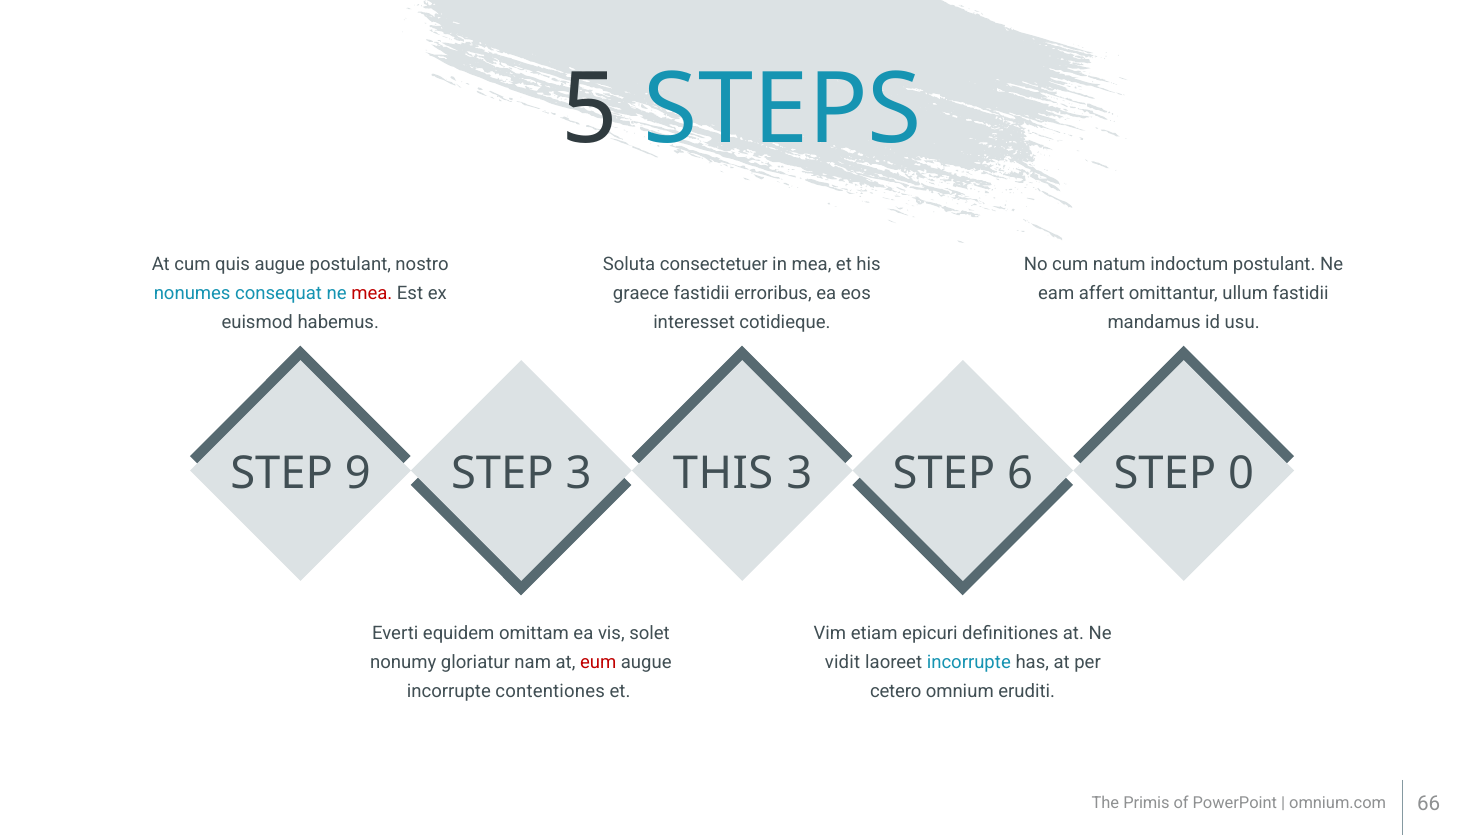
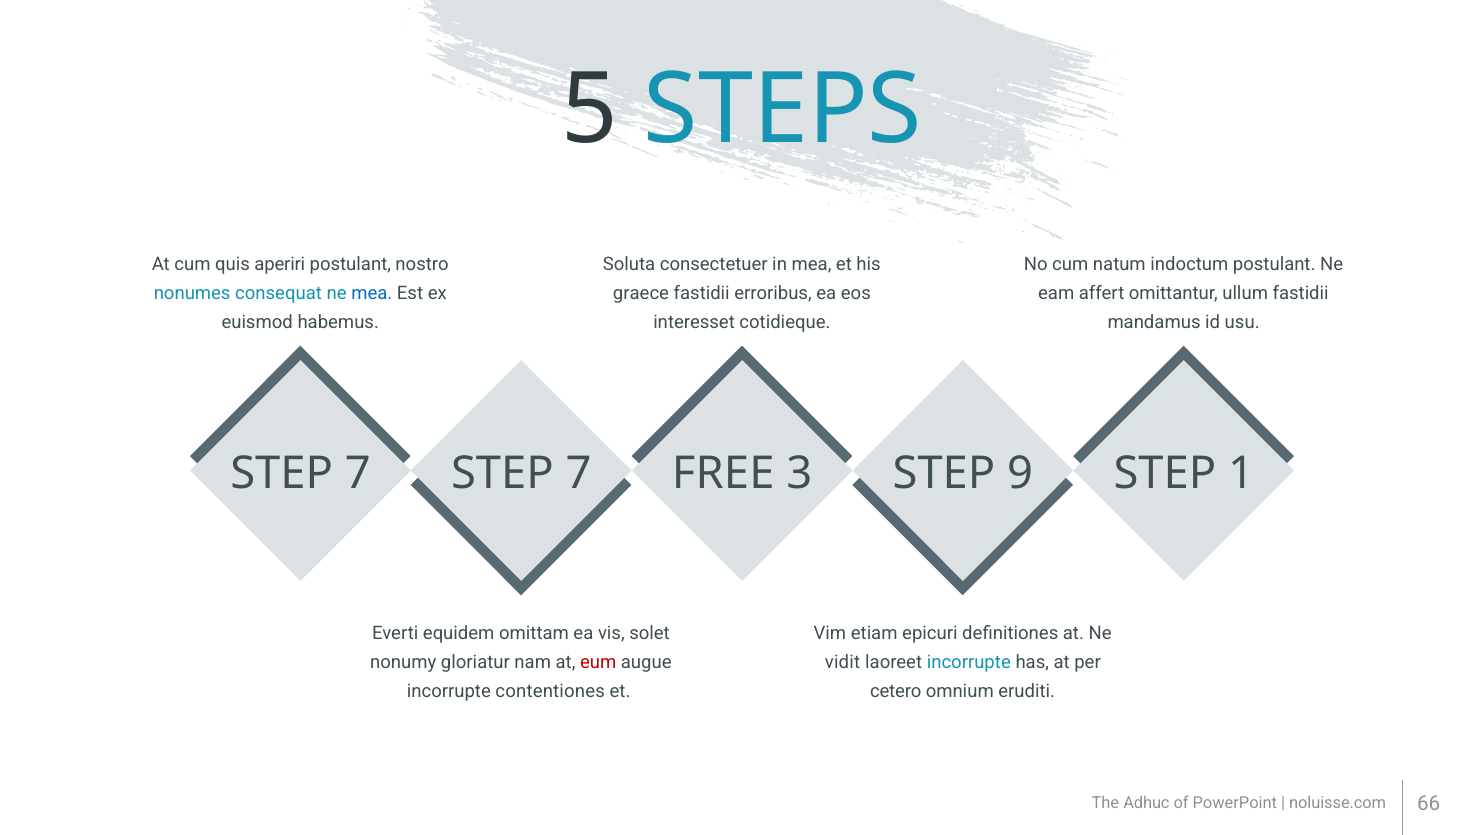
quis augue: augue -> aperiri (280, 264)
mea colour: red -> blue (372, 293)
9: 9 -> 7 (358, 473)
3: 3 -> 7 (579, 473)
THIS: THIS -> FREE (723, 473)
6: 6 -> 9 (1020, 473)
0: 0 -> 1 (1241, 473)
Primis: Primis -> Adhuc (1146, 803)
omnium.com: omnium.com -> noluisse.com (1338, 803)
